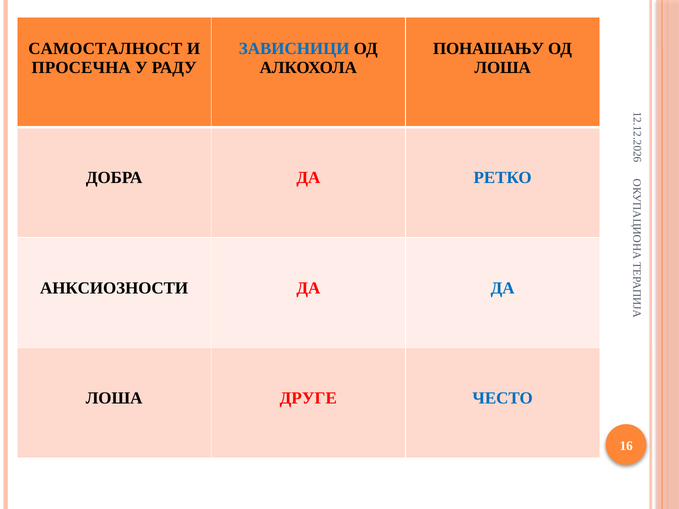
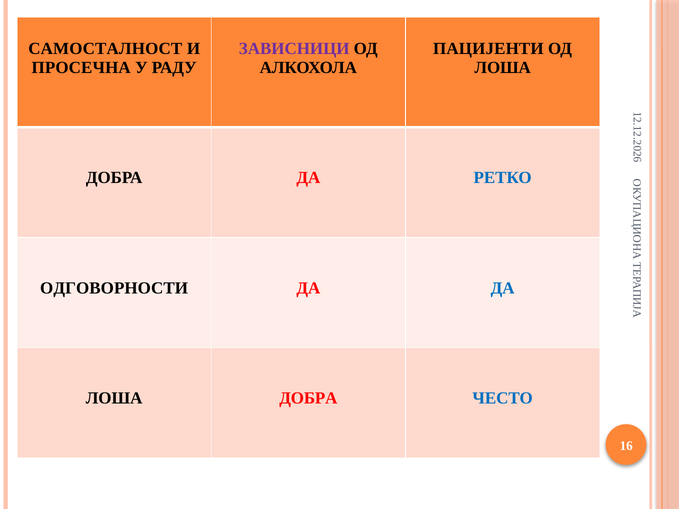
ЗАВИСНИЦИ colour: blue -> purple (294, 49)
ПОНАШАЊУ: ПОНАШАЊУ -> ПАЦИЈЕНТИ (488, 49)
АНКСИОЗНОСТИ: АНКСИОЗНОСТИ -> ОДГОВОРНОСТИ (114, 288)
ДРУГЕ: ДРУГЕ -> ДОБРА (308, 398)
